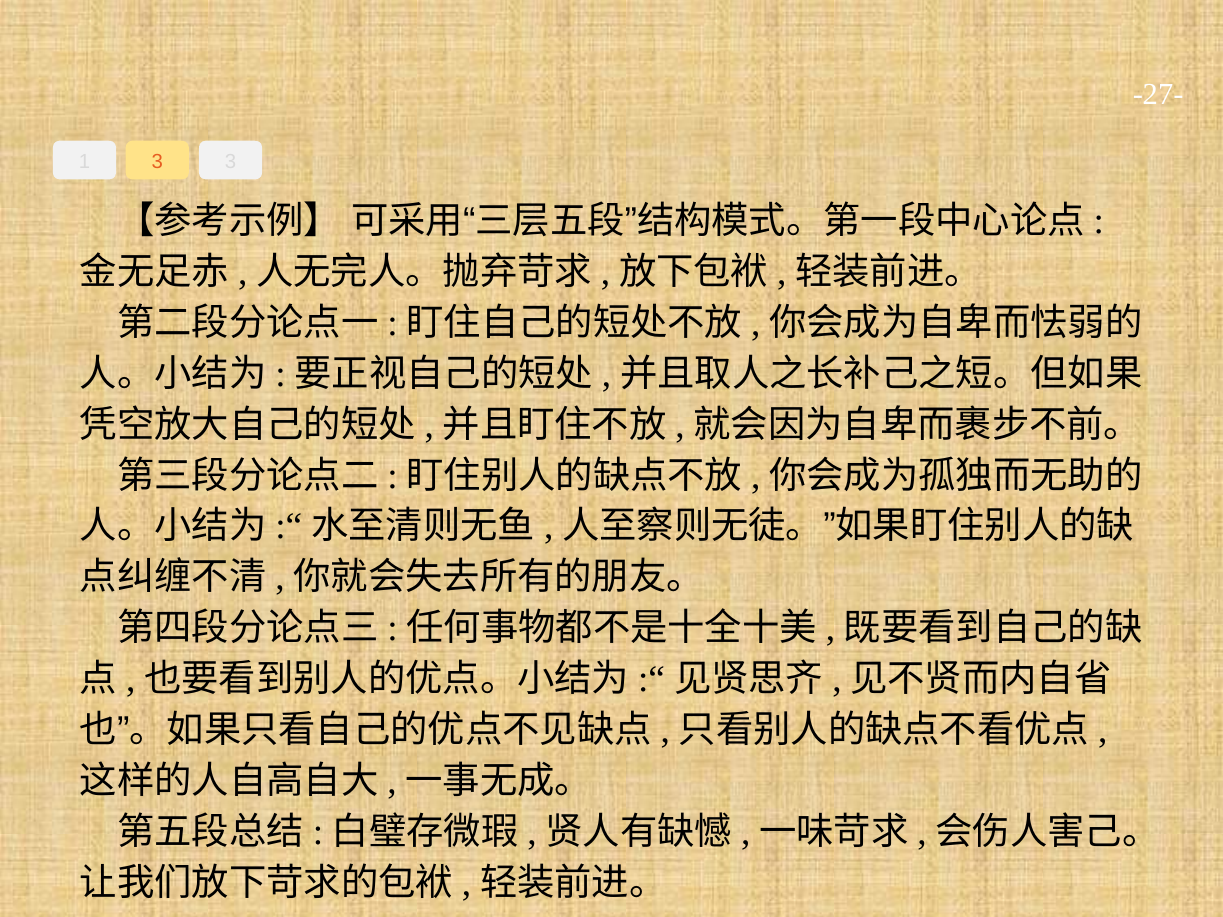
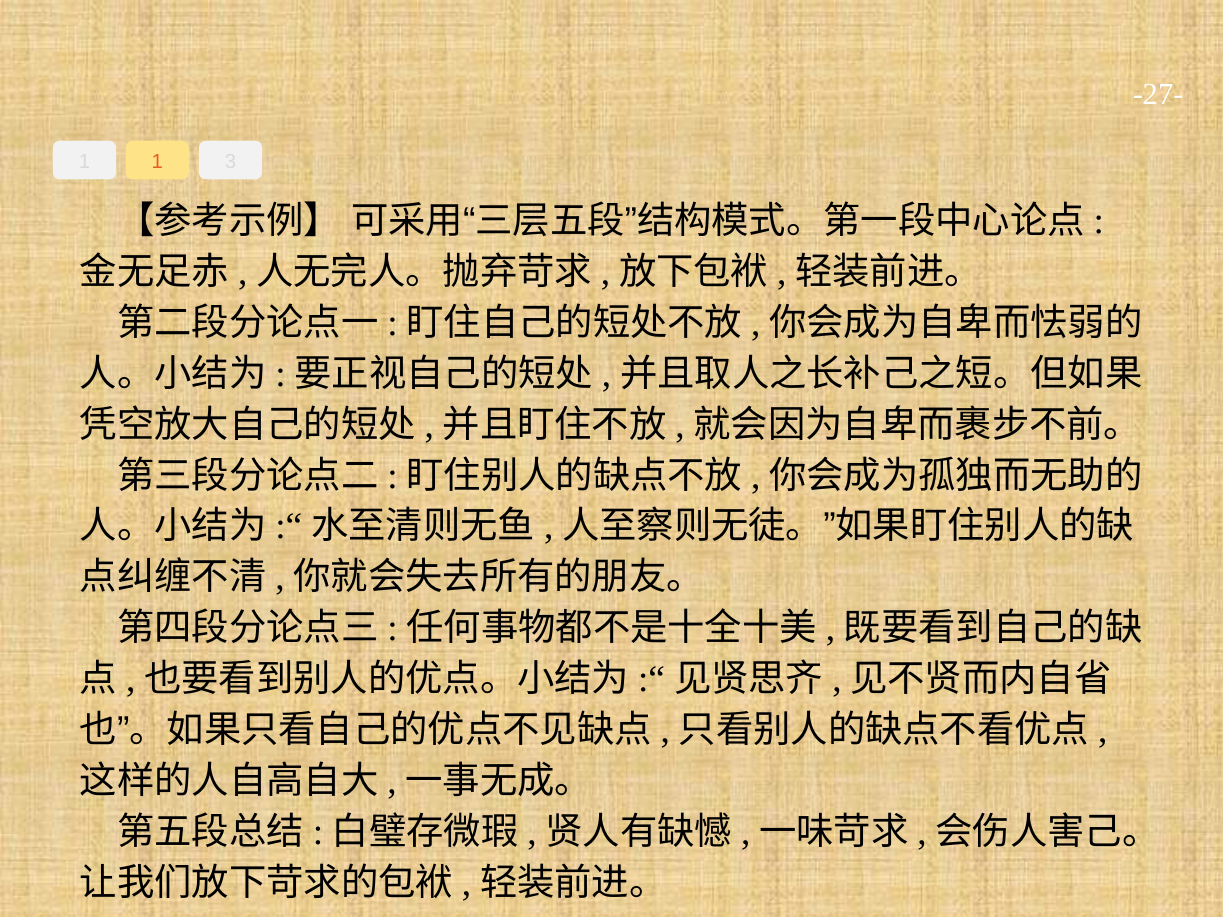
1 3: 3 -> 1 (157, 161)
